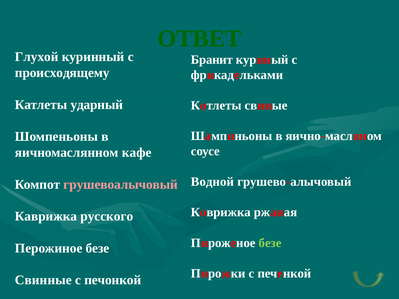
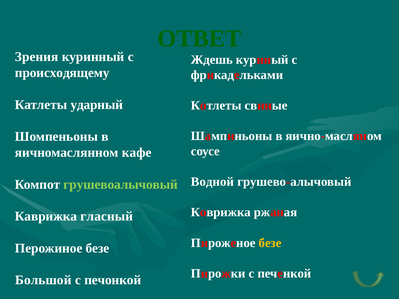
Глухой: Глухой -> Зрения (37, 57)
Бранит: Бранит -> Ждешь (212, 60)
грушевоалычовый colour: pink -> light green (121, 185)
русского: русского -> гласный (107, 216)
безе colour: light green -> yellow (270, 243)
Свинные: Свинные -> Большой (43, 280)
